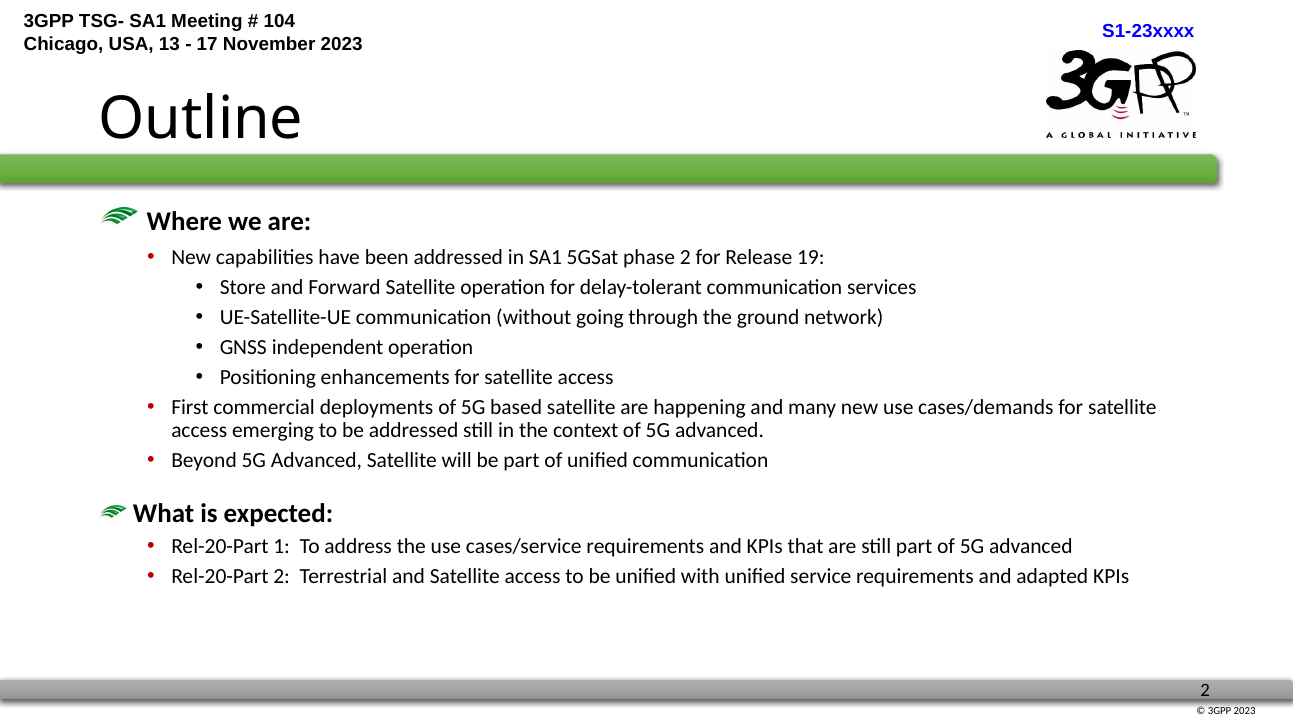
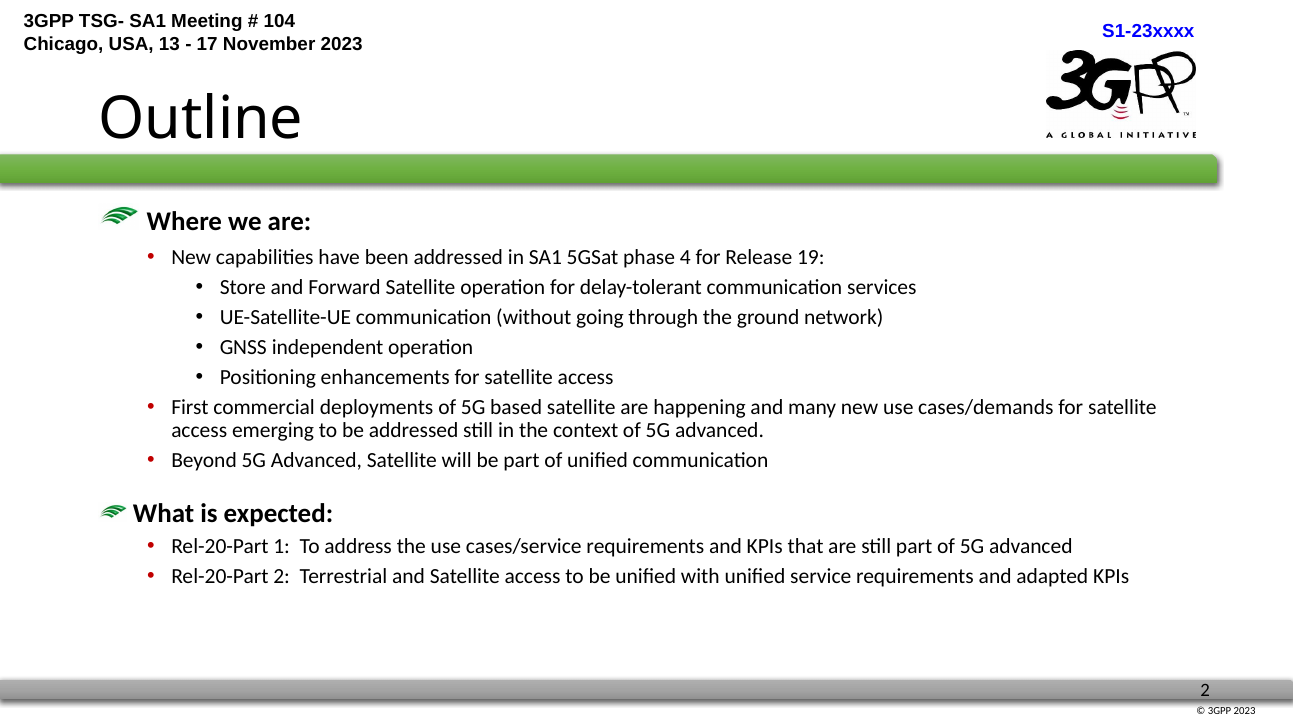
phase 2: 2 -> 4 (685, 257)
